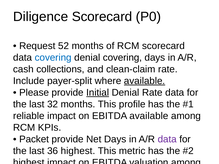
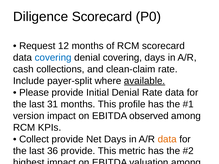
52: 52 -> 12 (64, 46)
Initial underline: present -> none (98, 93)
32: 32 -> 31 (53, 104)
reliable: reliable -> version (29, 116)
EBITDA available: available -> observed (149, 116)
Packet: Packet -> Collect (34, 139)
data colour: purple -> orange (167, 139)
36 highest: highest -> provide (78, 151)
